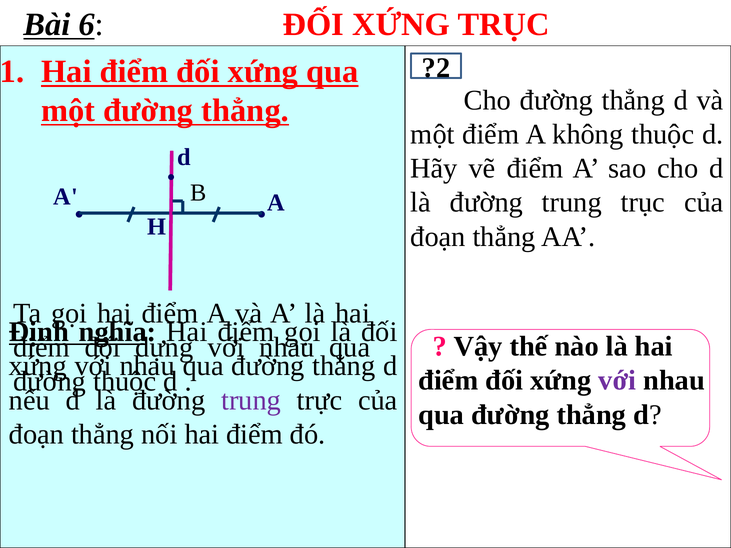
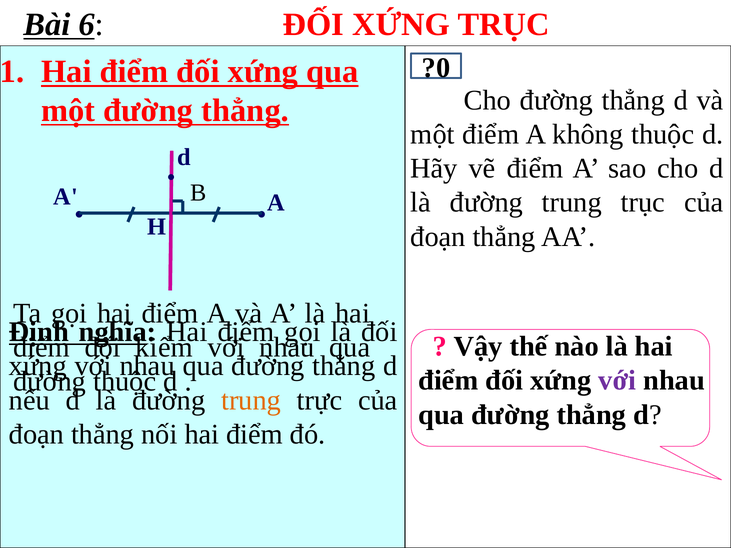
?2: ?2 -> ?0 (436, 68)
dựng: dựng -> kiểm (164, 347)
trung colour: purple -> orange (251, 400)
